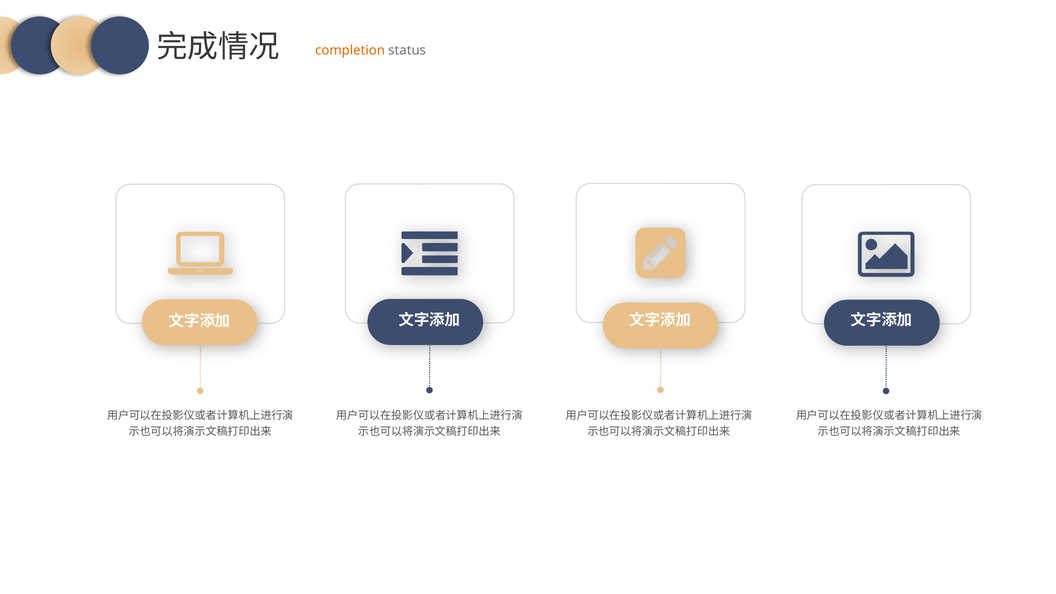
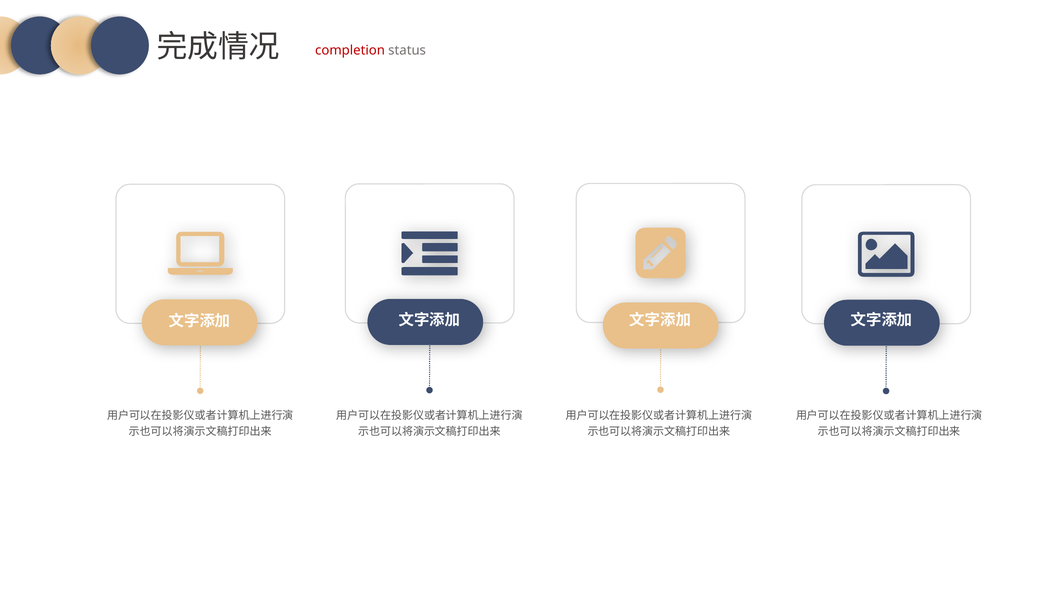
completion colour: orange -> red (350, 50)
